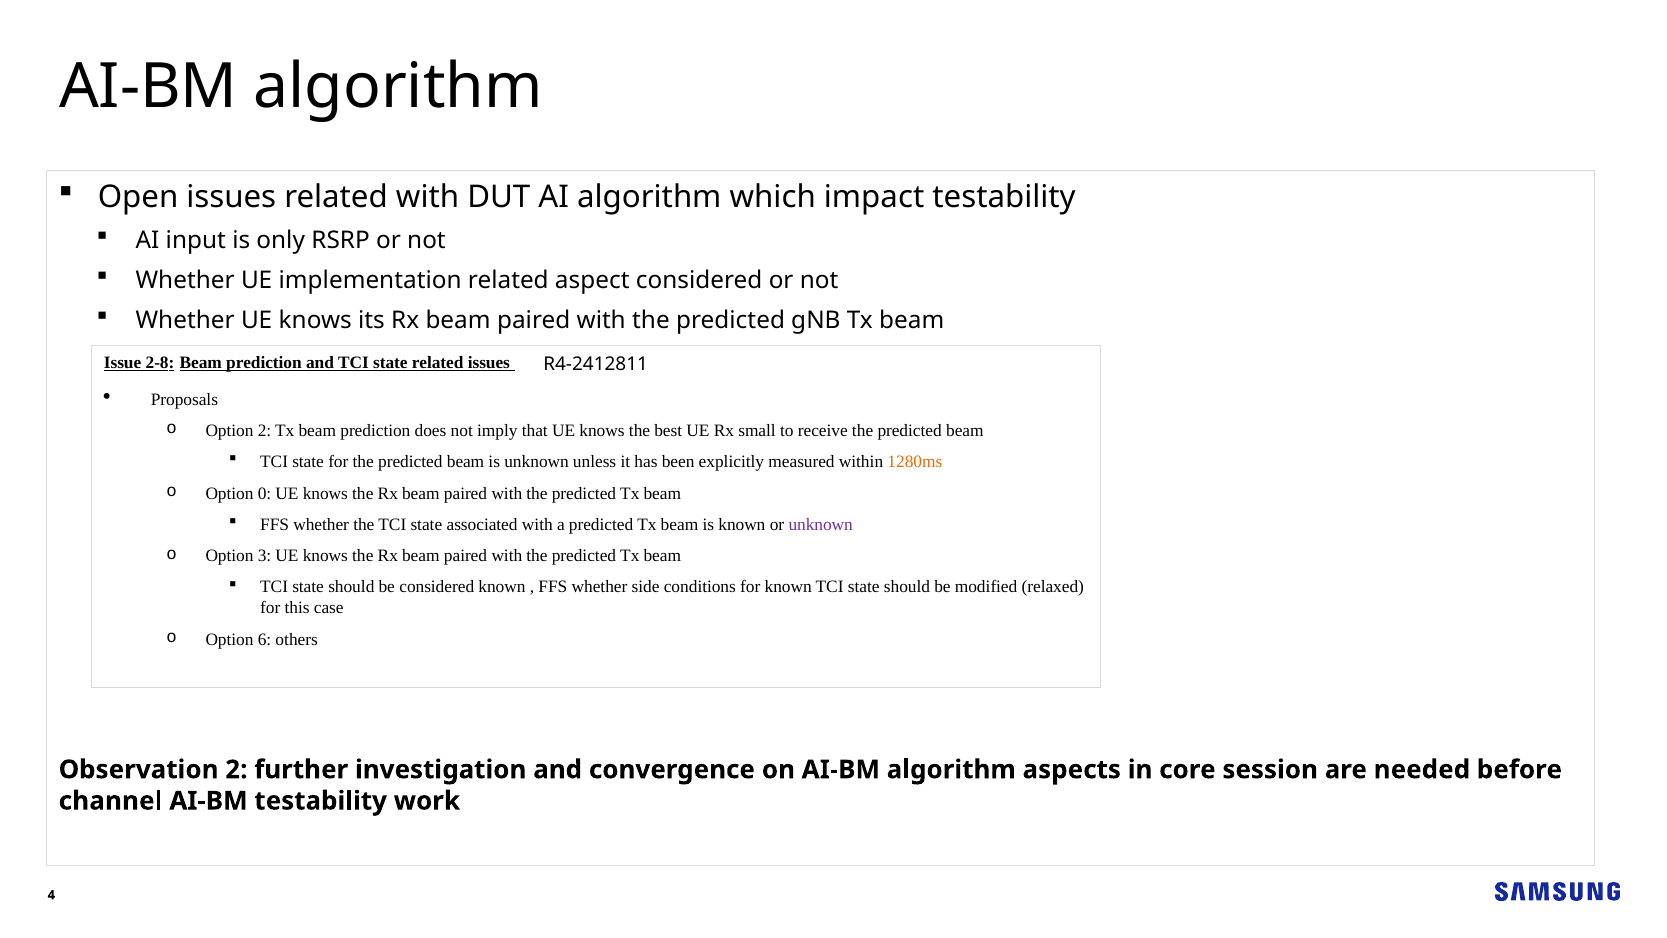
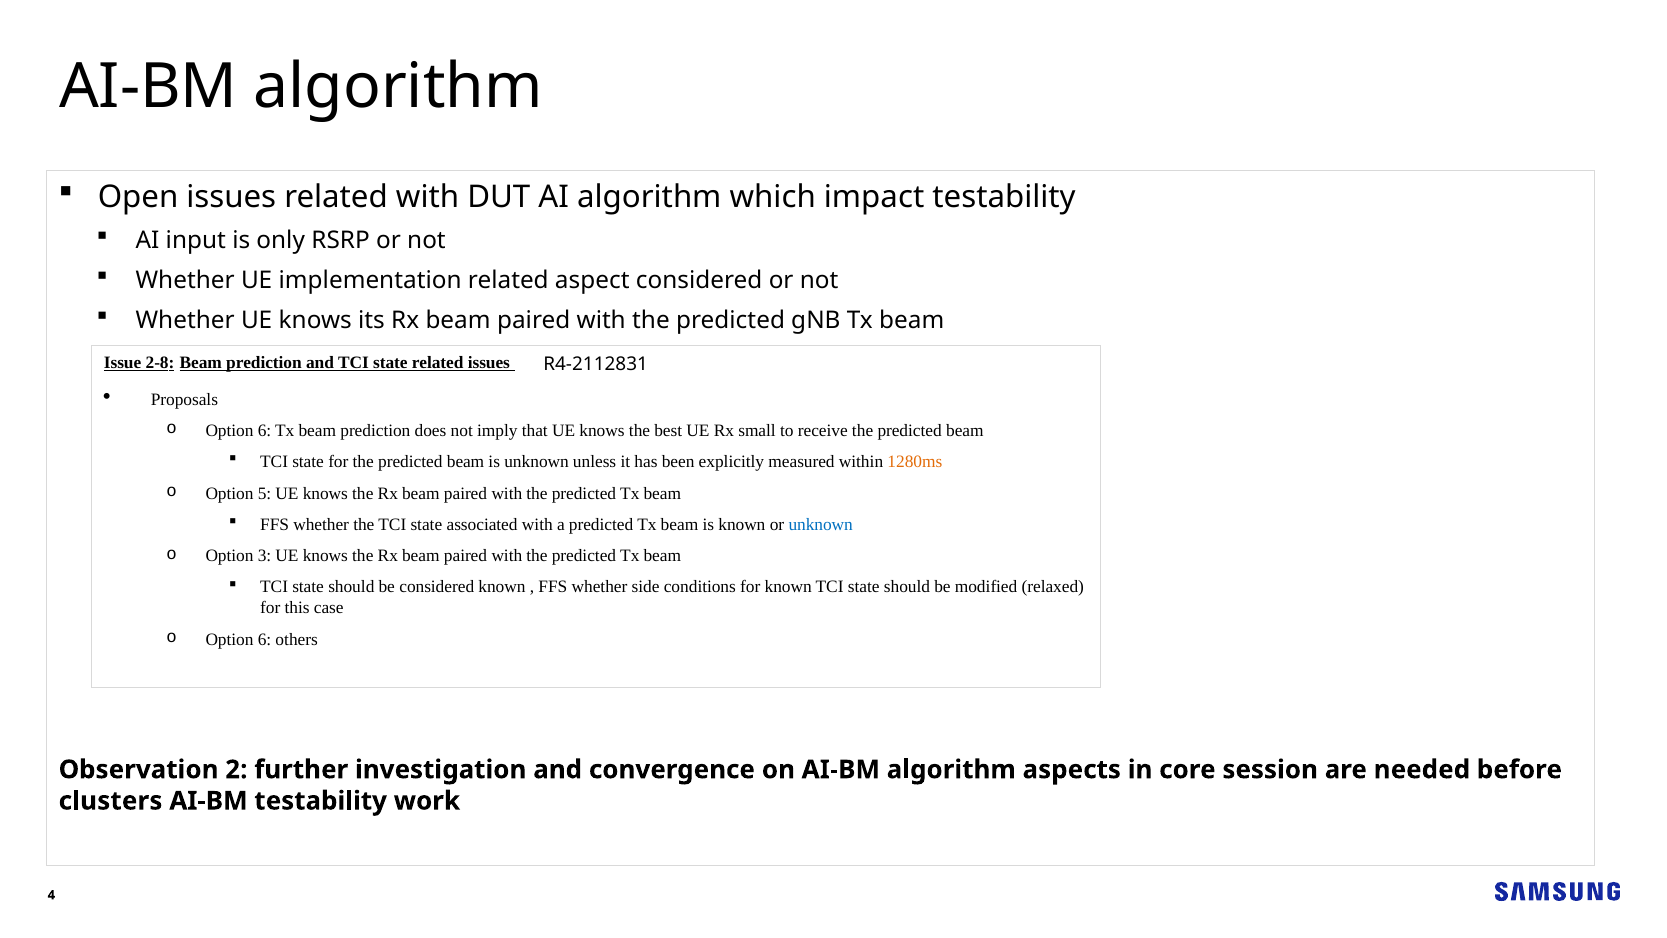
R4-2412811: R4-2412811 -> R4-2112831 (596, 364)
2: 2 -> 6 (265, 431)
0: 0 -> 5 (265, 493)
unknown colour: purple -> blue (821, 524)
channel: channel -> clusters (111, 801)
